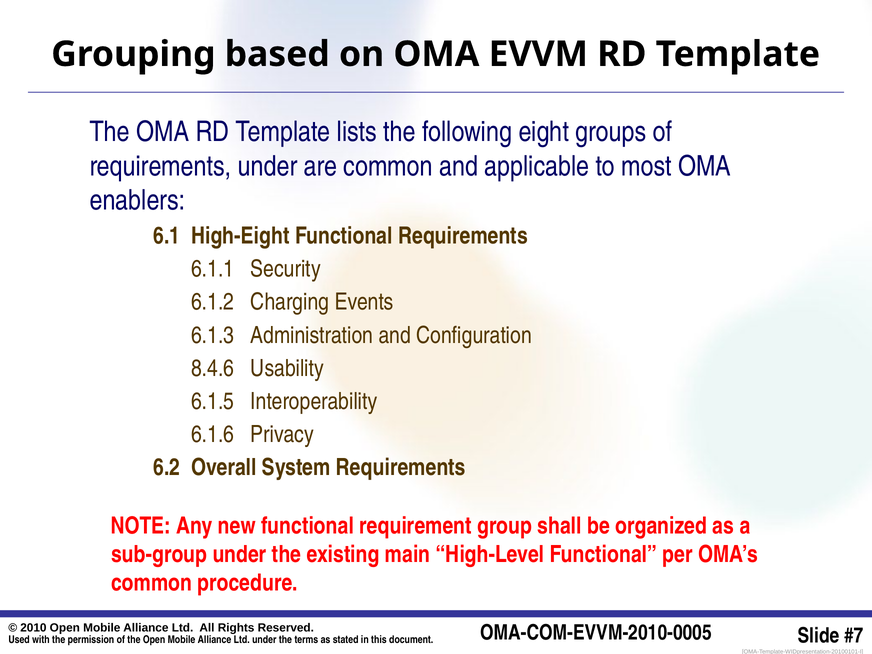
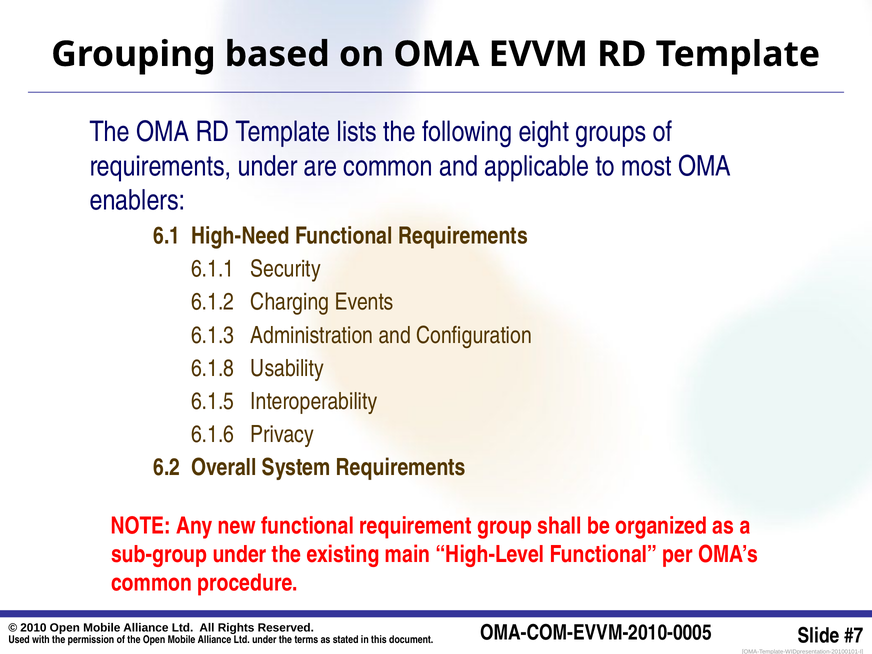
High-Eight: High-Eight -> High-Need (240, 236)
8.4.6: 8.4.6 -> 6.1.8 (213, 368)
